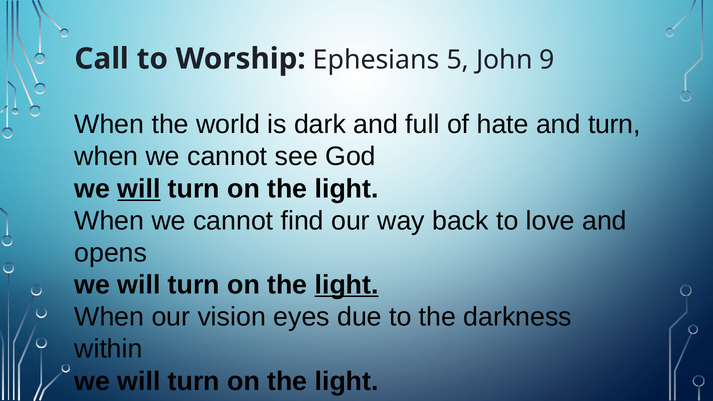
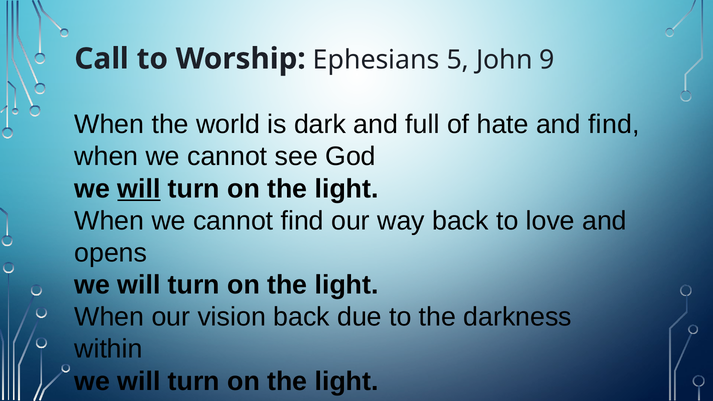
and turn: turn -> find (614, 125)
light underline: present -> none (347, 285)
vision eyes: eyes -> back (302, 317)
